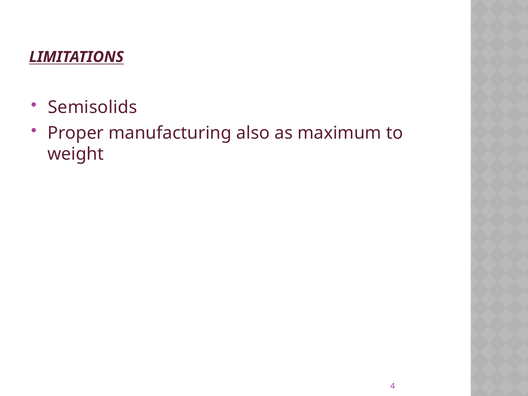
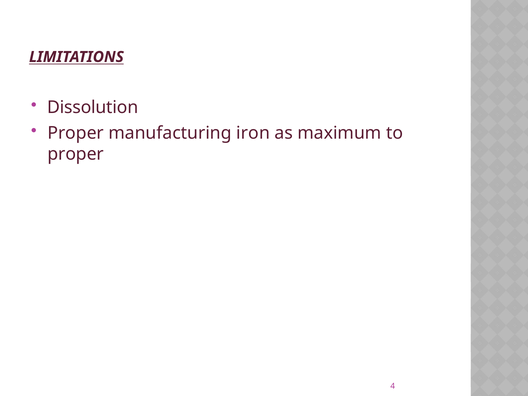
Semisolids: Semisolids -> Dissolution (93, 107)
also: also -> iron (253, 133)
weight: weight -> proper (76, 154)
